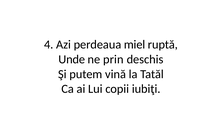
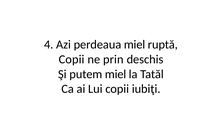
Unde: Unde -> Copii (72, 59)
putem vină: vină -> miel (116, 74)
